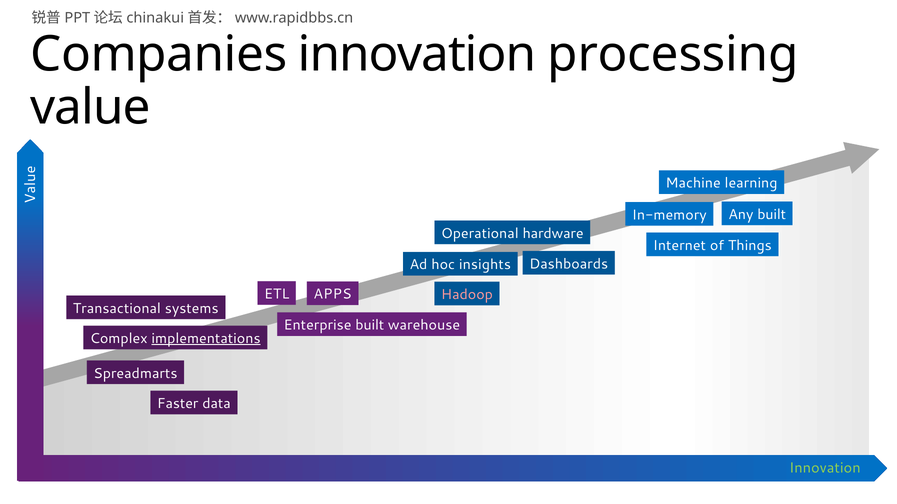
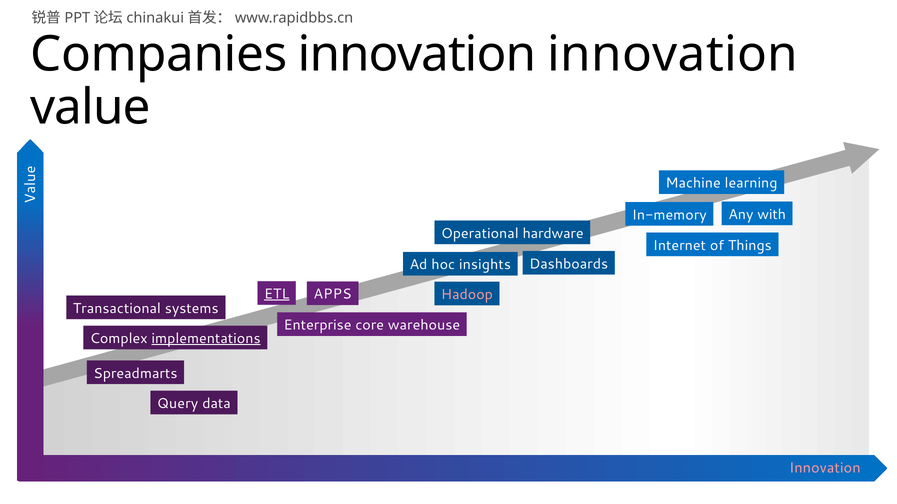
innovation processing: processing -> innovation (673, 54)
Any built: built -> with (772, 215)
ETL underline: none -> present (277, 294)
Enterprise built: built -> core (370, 325)
Faster: Faster -> Query (178, 404)
Innovation colour: light green -> pink (825, 469)
